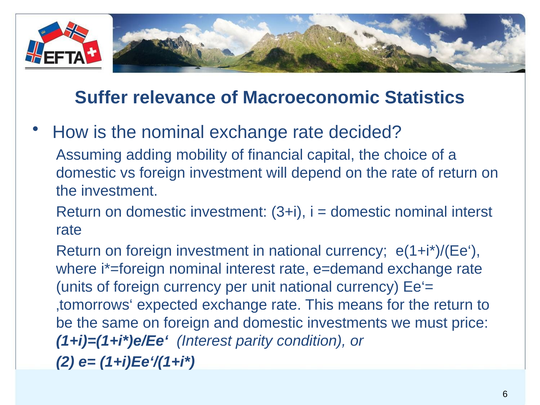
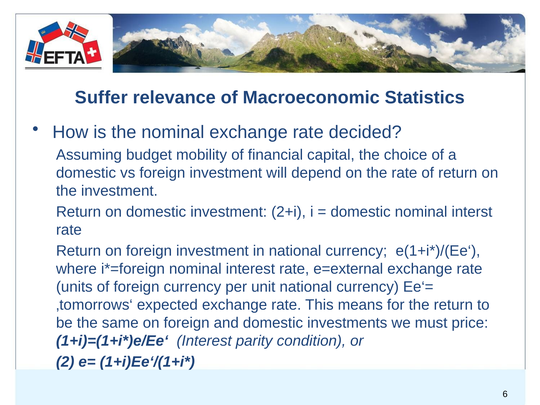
adding: adding -> budget (149, 155)
3+i: 3+i -> 2+i (289, 212)
e=demand: e=demand -> e=external (348, 269)
